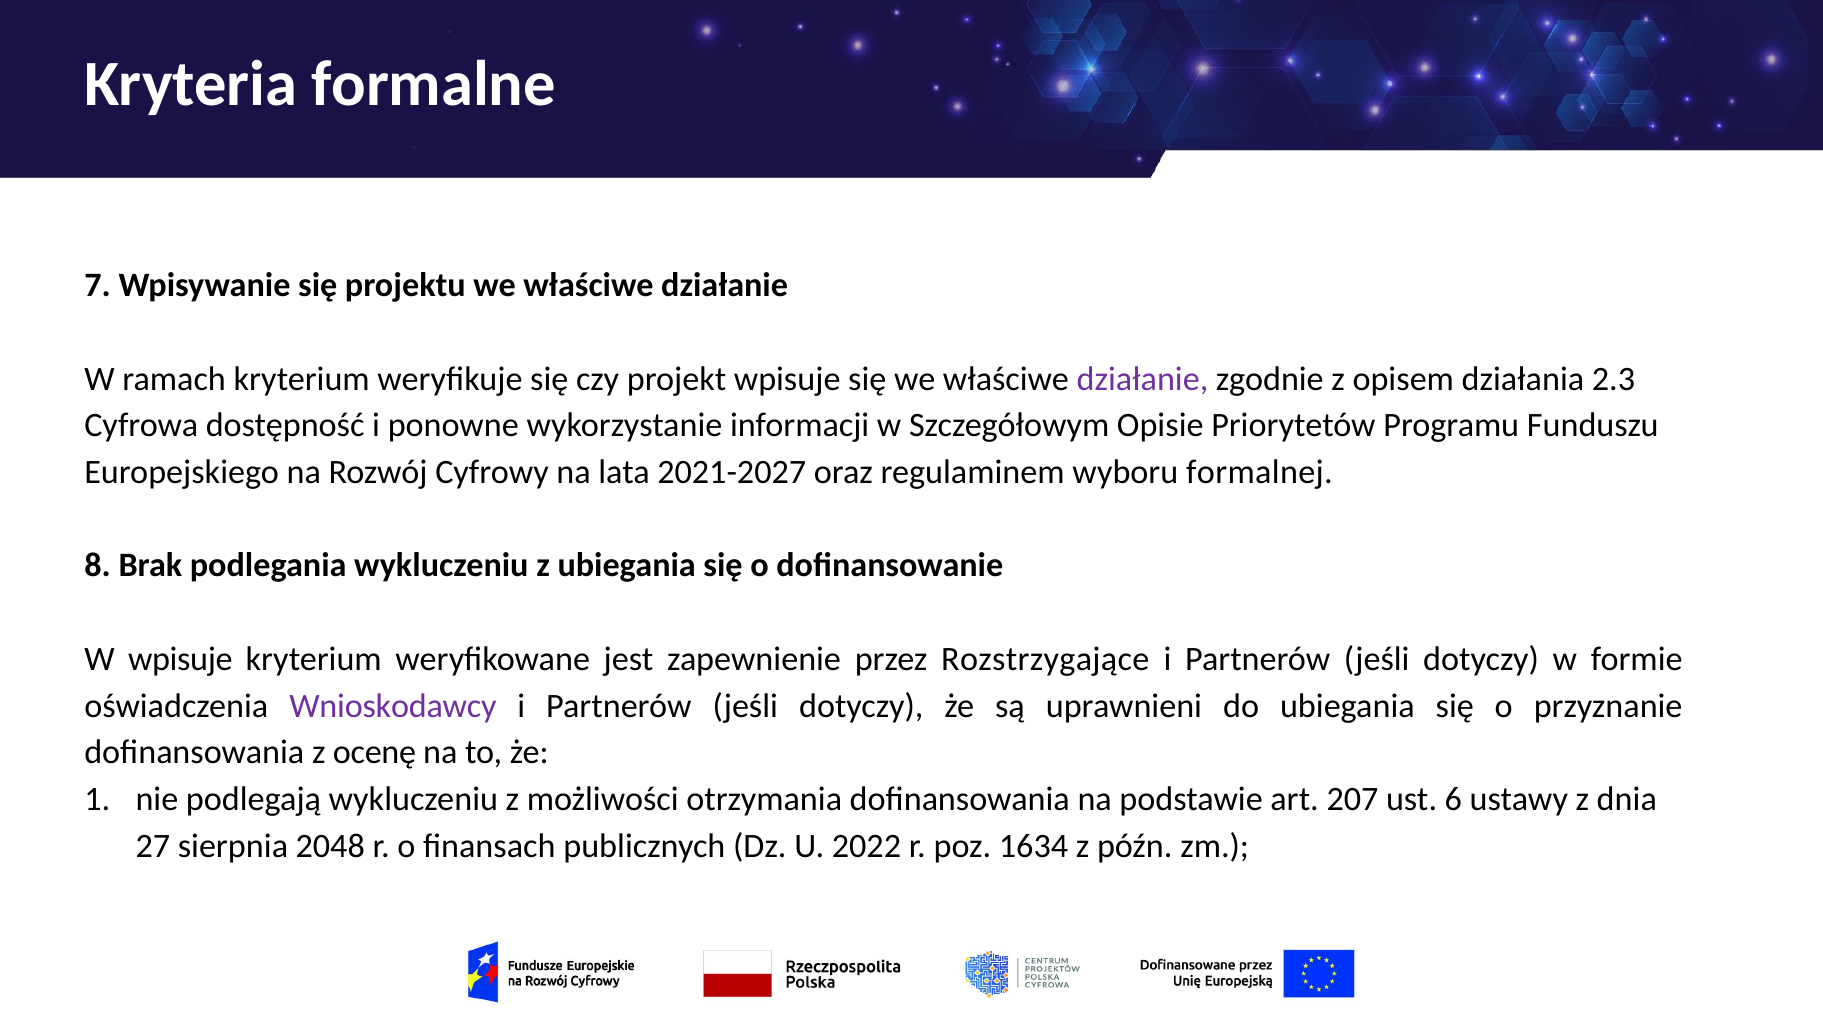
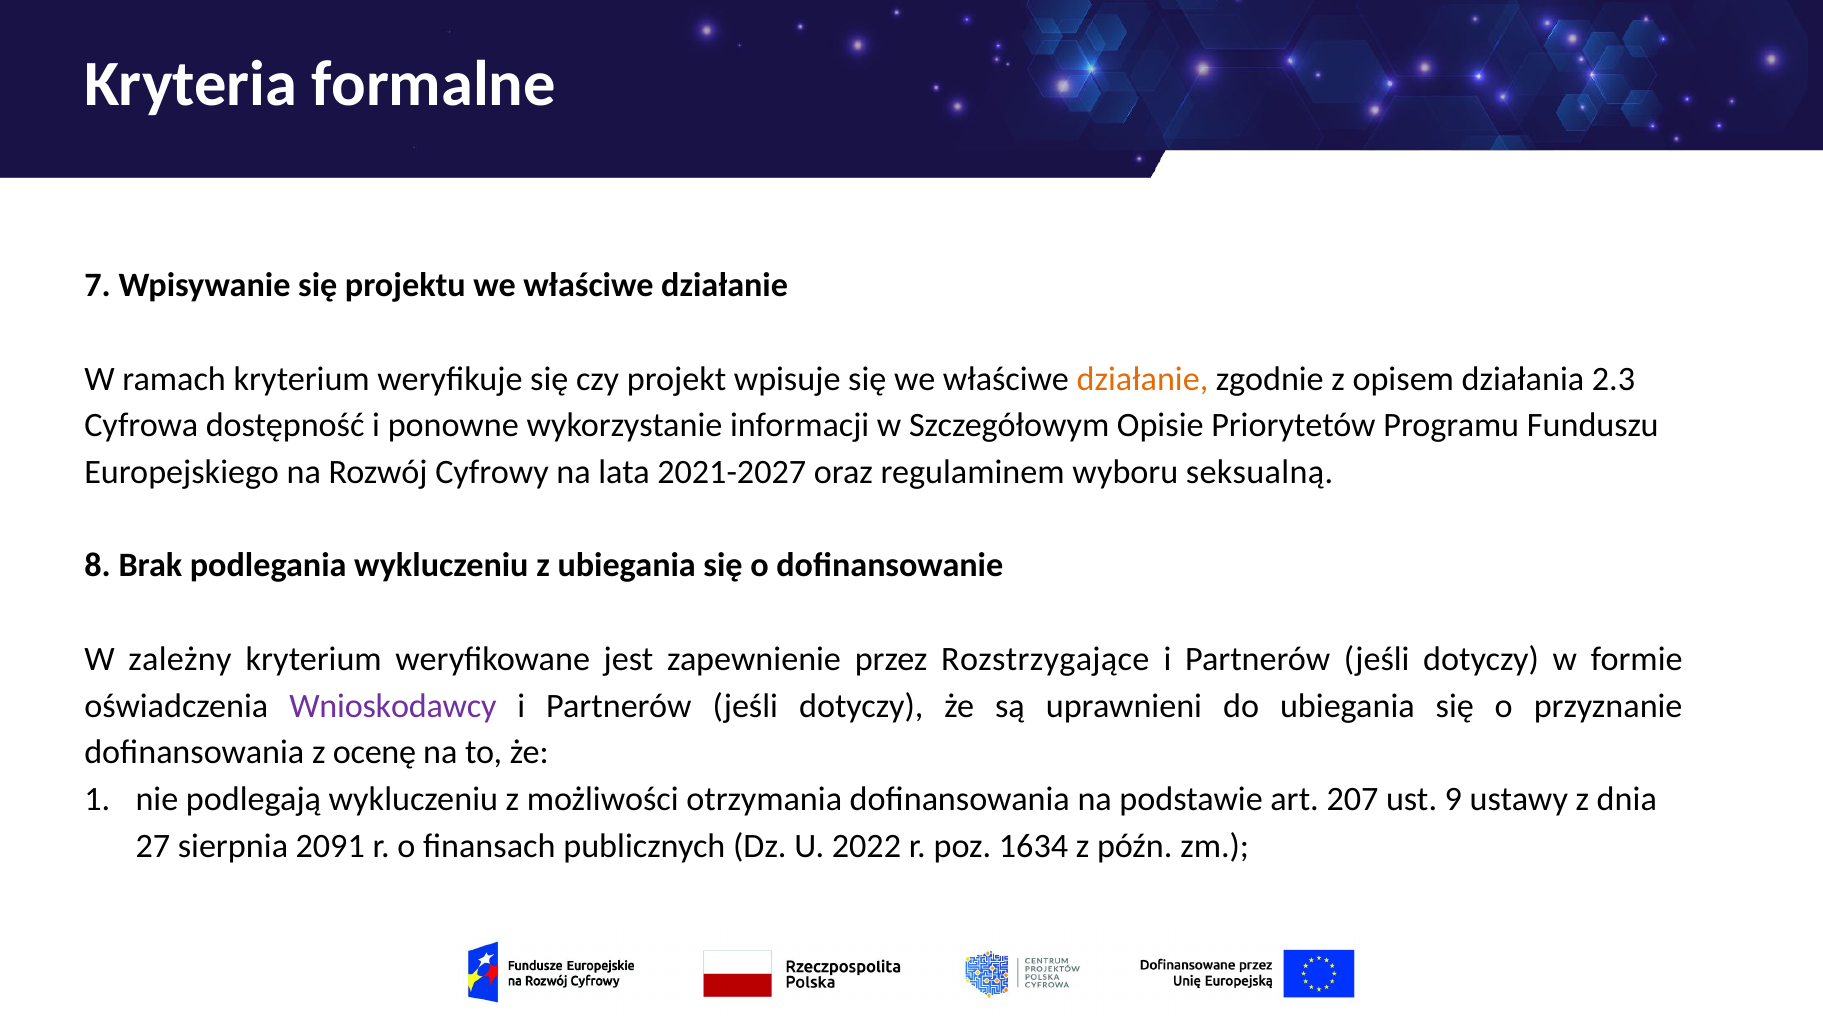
działanie colour: purple -> orange (1142, 379)
formalnej: formalnej -> seksualną (1260, 472)
W wpisuje: wpisuje -> zależny (180, 659)
6: 6 -> 9 (1453, 799)
2048: 2048 -> 2091 (330, 846)
